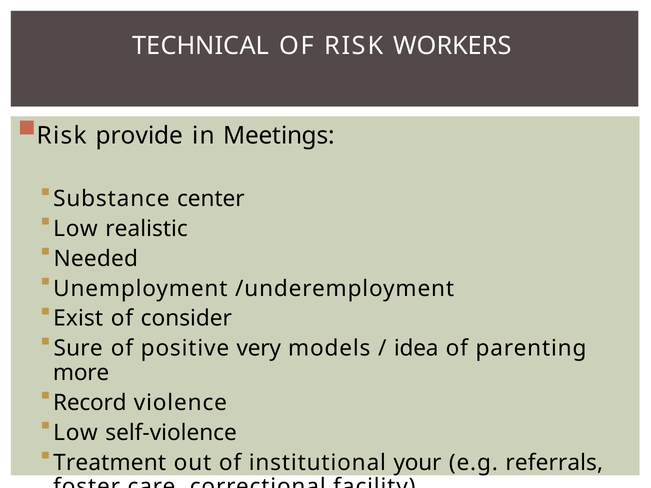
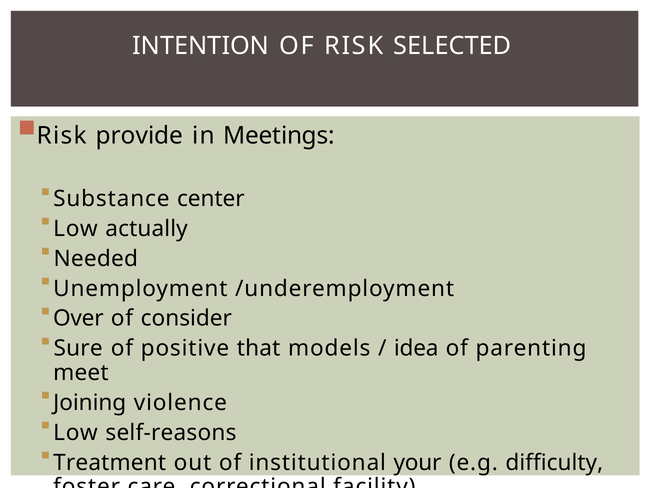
TECHNICAL: TECHNICAL -> INTENTION (201, 46)
WORKERS: WORKERS -> SELECTED (452, 46)
realistic: realistic -> actually (147, 229)
Exist: Exist -> Over (78, 319)
very: very -> that (259, 349)
more: more -> meet (81, 373)
Record: Record -> Joining (90, 403)
self-violence: self-violence -> self-reasons (171, 433)
referrals: referrals -> difficulty (554, 463)
